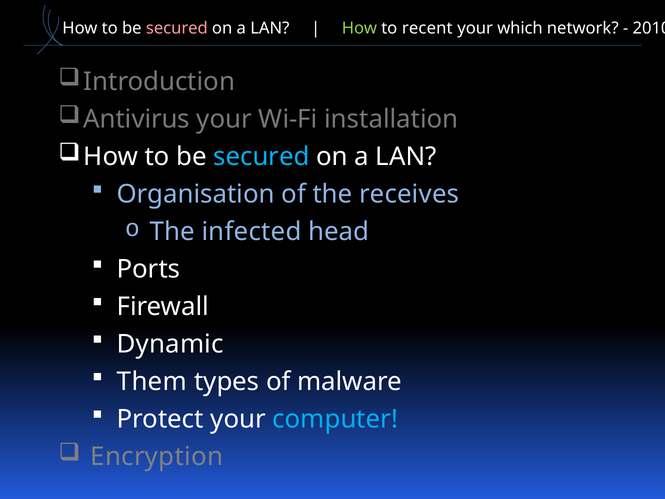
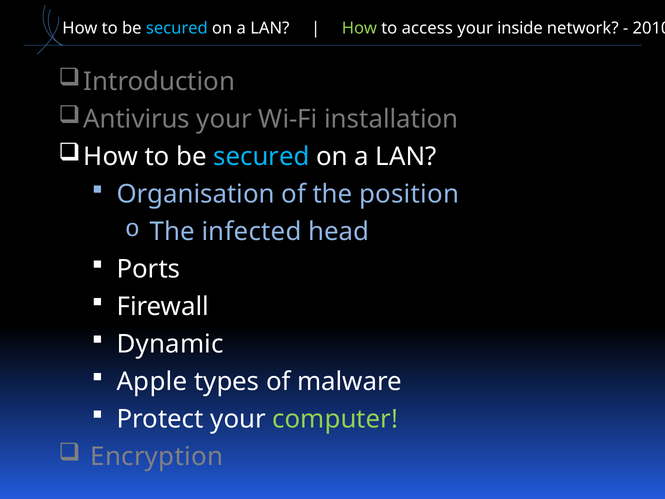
secured colour: pink -> light blue (177, 28)
recent: recent -> access (427, 28)
which: which -> inside (520, 28)
receives: receives -> position (409, 194)
Them: Them -> Apple (152, 382)
computer colour: light blue -> light green (335, 419)
